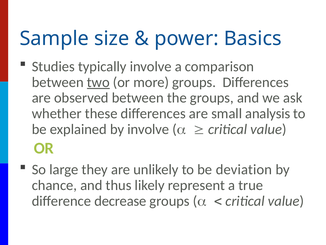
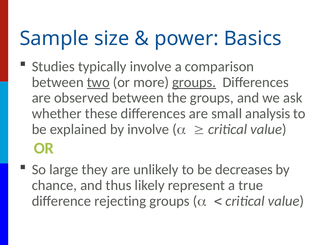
groups underline: none -> present (194, 82)
deviation: deviation -> decreases (244, 169)
decrease: decrease -> rejecting (120, 201)
